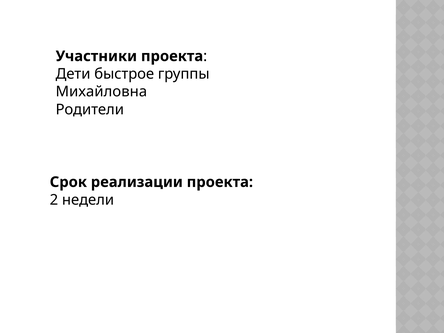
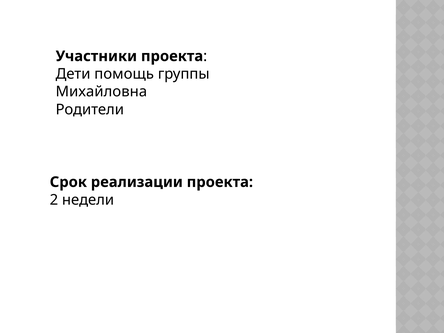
быстрое: быстрое -> помощь (124, 74)
